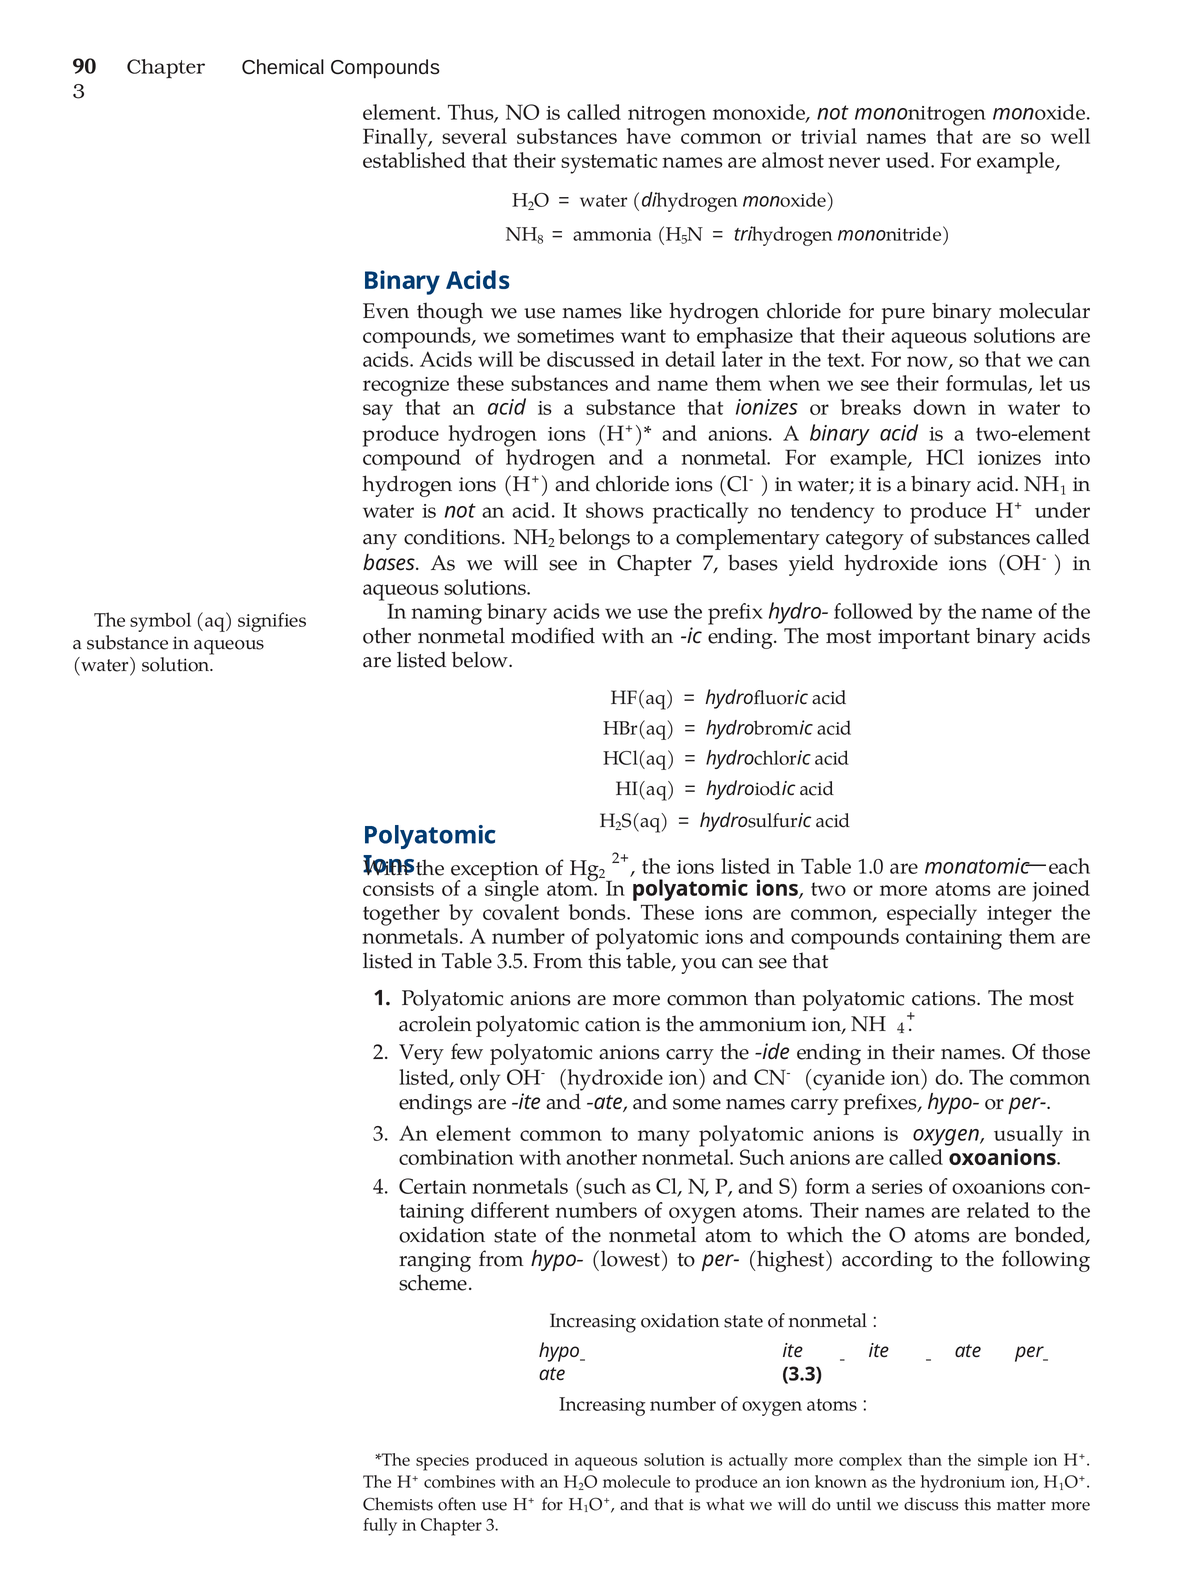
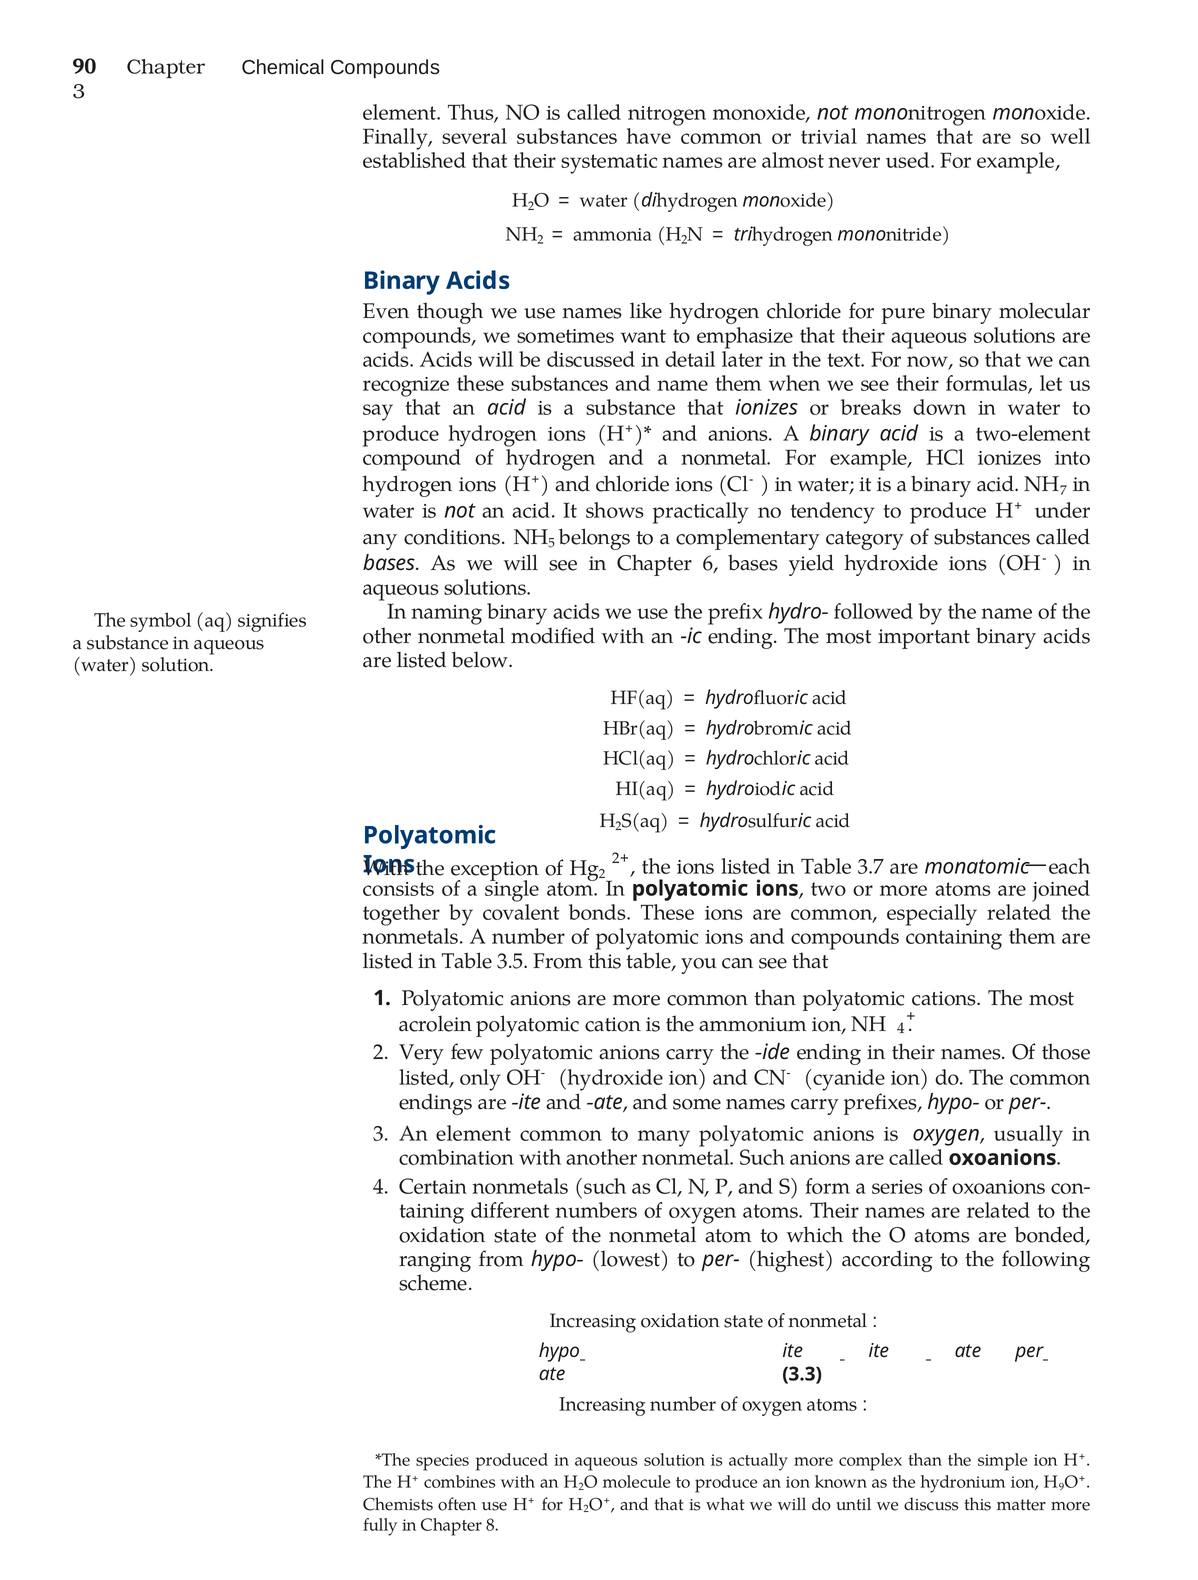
NH 8: 8 -> 2 (541, 240)
5: 5 -> 2 (684, 240)
NH 1: 1 -> 7 (1063, 490)
NH 2: 2 -> 5 (552, 543)
7: 7 -> 6 (711, 563)
1.0: 1.0 -> 3.7 (871, 866)
especially integer: integer -> related (1020, 912)
1: 1 -> 9 (1062, 1486)
1: 1 -> 2 (586, 1508)
in Chapter 3: 3 -> 8 (493, 1524)
